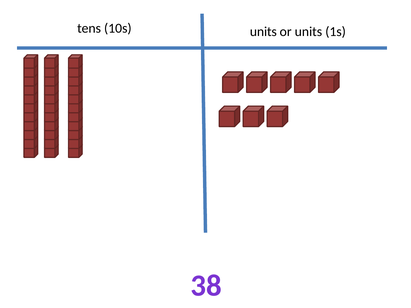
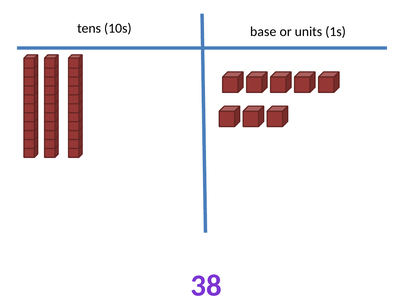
10s units: units -> base (263, 32)
